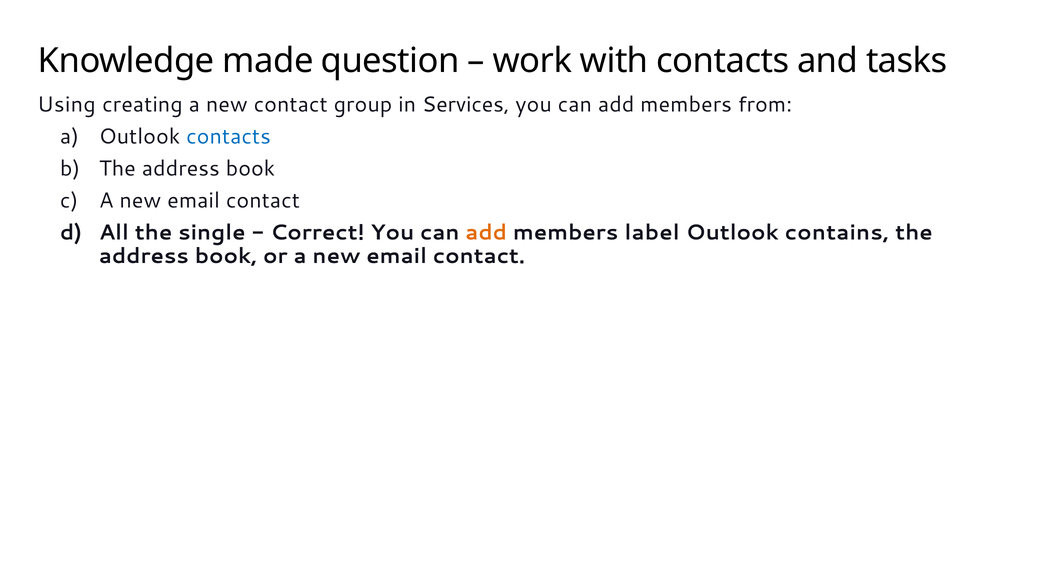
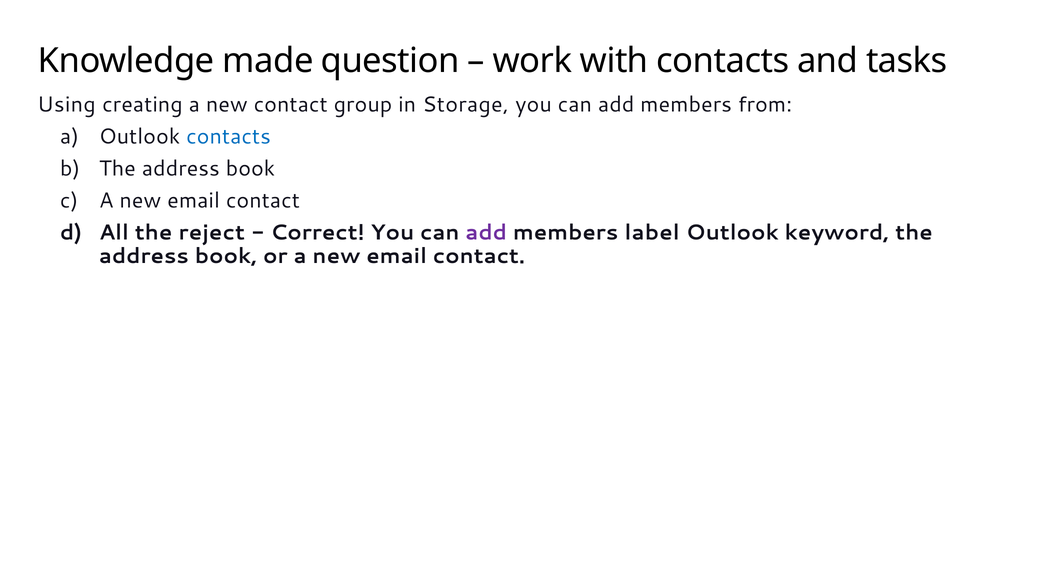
Services: Services -> Storage (466, 105)
single: single -> reject (212, 233)
add colour: orange -> purple (486, 233)
contains: contains -> keyword (837, 233)
